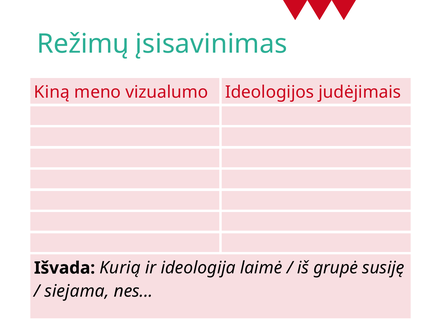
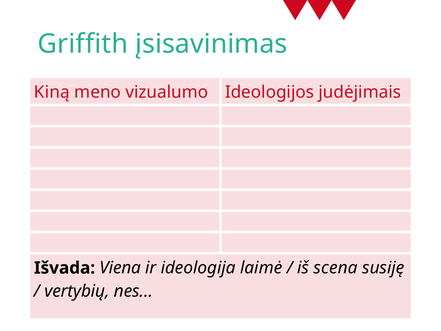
Režimų: Režimų -> Griffith (83, 44)
Kurią: Kurią -> Viena (120, 268)
grupė: grupė -> scena (336, 268)
siejama: siejama -> vertybių (77, 291)
